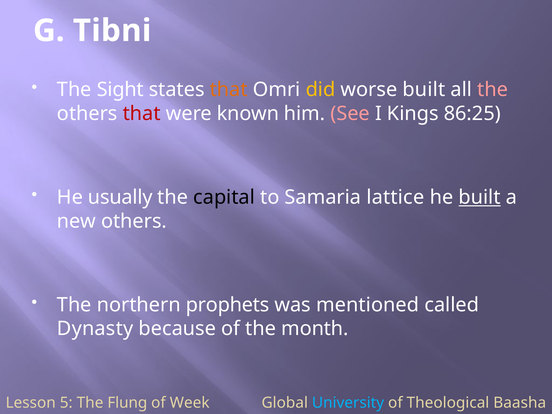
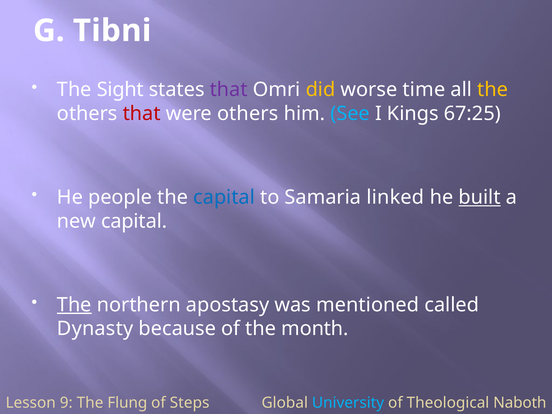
that colour: orange -> purple (229, 90)
worse built: built -> time (424, 90)
the colour: pink -> yellow (493, 90)
were known: known -> others (248, 114)
See colour: pink -> light blue (350, 114)
86:25: 86:25 -> 67:25 (472, 114)
usually: usually -> people (120, 197)
capital colour: black -> blue (224, 197)
lattice: lattice -> linked (395, 197)
new others: others -> capital (134, 221)
The underline: none -> present (74, 305)
prophets: prophets -> apostasy (228, 305)
5: 5 -> 9 (66, 403)
Week: Week -> Steps (190, 403)
Baasha: Baasha -> Naboth (520, 403)
